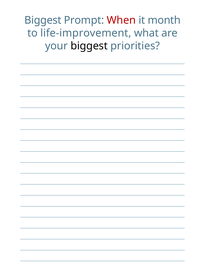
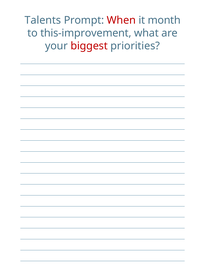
Biggest: Biggest -> Talents (43, 20)
life-improvement: life-improvement -> this-improvement (86, 33)
biggest colour: black -> red (89, 46)
